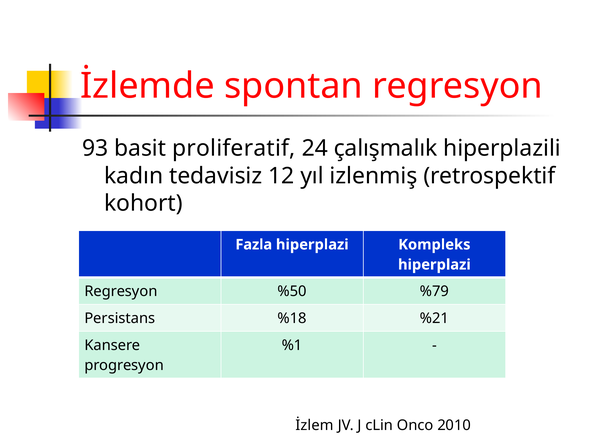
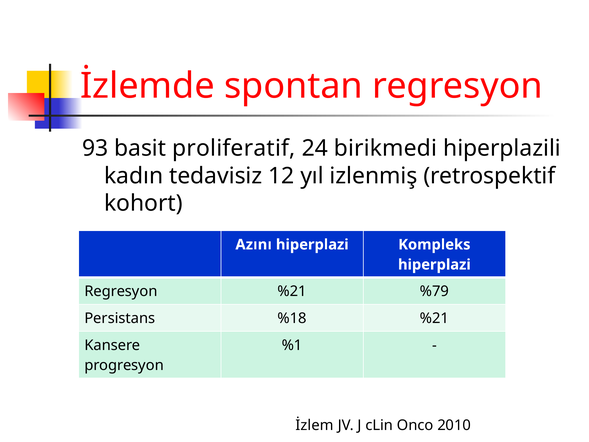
çalışmalık: çalışmalık -> birikmedi (385, 148)
Fazla: Fazla -> Azını (254, 244)
Regresyon %50: %50 -> %21 (292, 291)
